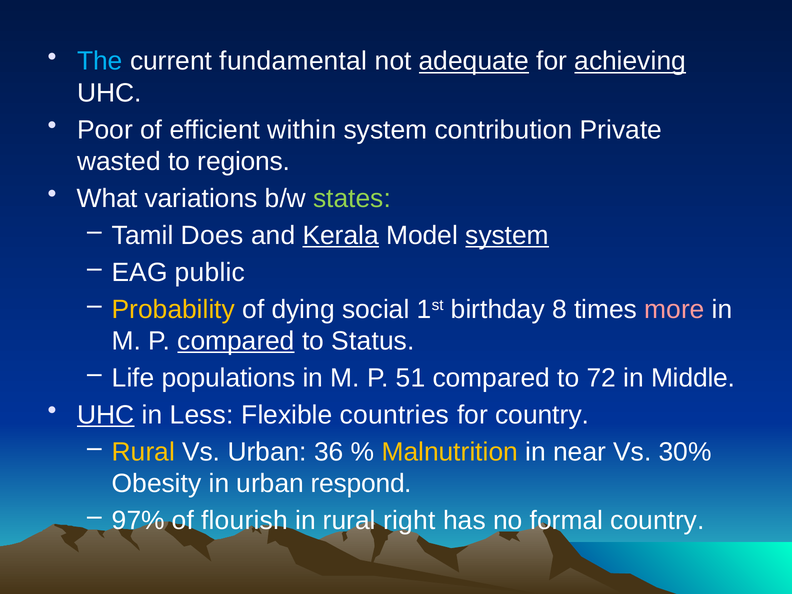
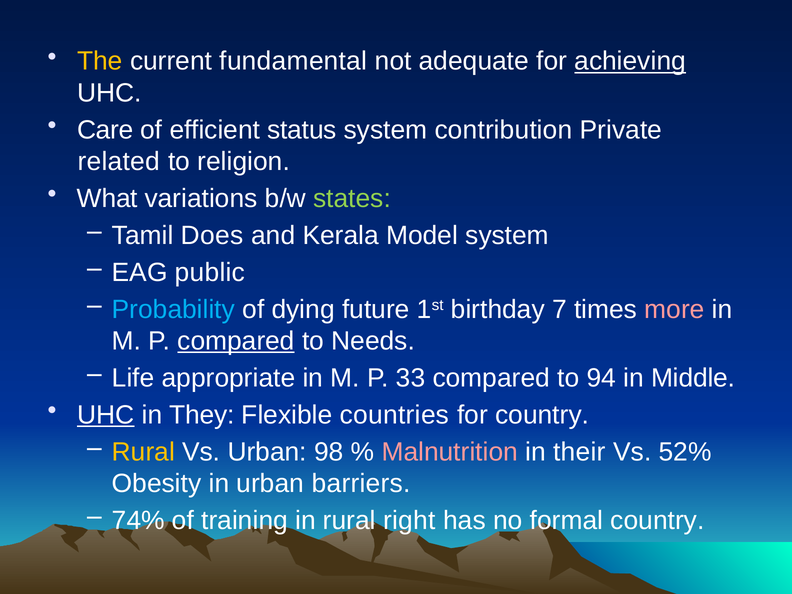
The colour: light blue -> yellow (100, 61)
adequate underline: present -> none (474, 61)
Poor: Poor -> Care (105, 130)
within: within -> status (302, 130)
wasted: wasted -> related (119, 162)
regions: regions -> religion (244, 162)
Kerala underline: present -> none (341, 235)
system underline: present -> none (507, 235)
Probability colour: yellow -> light blue (173, 309)
social: social -> future (376, 309)
8: 8 -> 7 (559, 309)
Status: Status -> Needs (373, 341)
populations: populations -> appropriate (228, 378)
51: 51 -> 33 (411, 378)
72: 72 -> 94 (601, 378)
Less: Less -> They (202, 415)
36: 36 -> 98 (329, 452)
Malnutrition colour: yellow -> pink (450, 452)
near: near -> their (579, 452)
30%: 30% -> 52% (685, 452)
respond: respond -> barriers (361, 484)
97%: 97% -> 74% (138, 521)
flourish: flourish -> training (245, 521)
